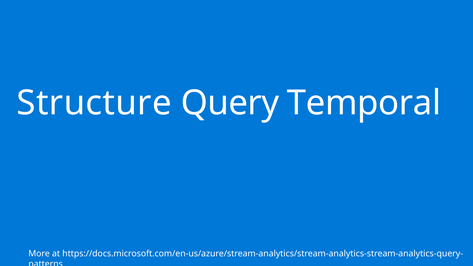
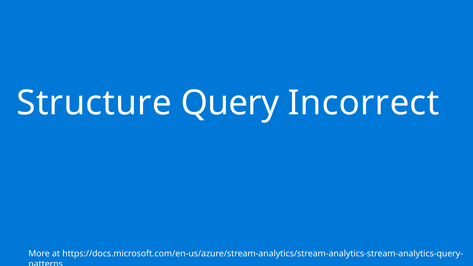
Temporal: Temporal -> Incorrect (364, 103)
